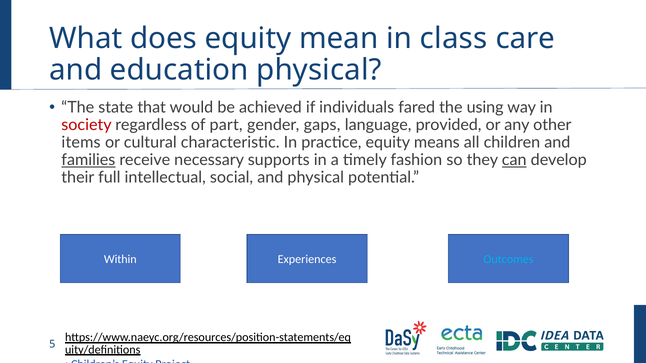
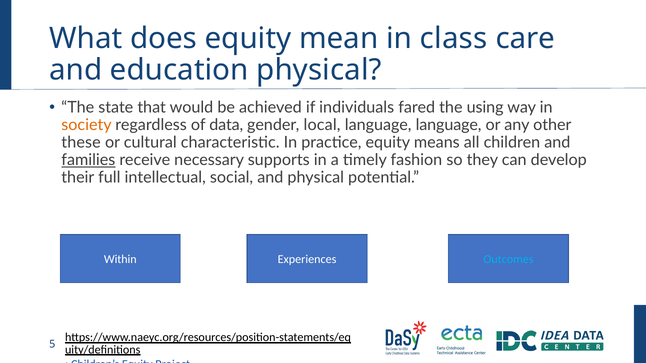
society colour: red -> orange (87, 125)
part: part -> data (226, 125)
gaps: gaps -> local (322, 125)
language provided: provided -> language (449, 125)
items: items -> these (81, 143)
can underline: present -> none (514, 160)
